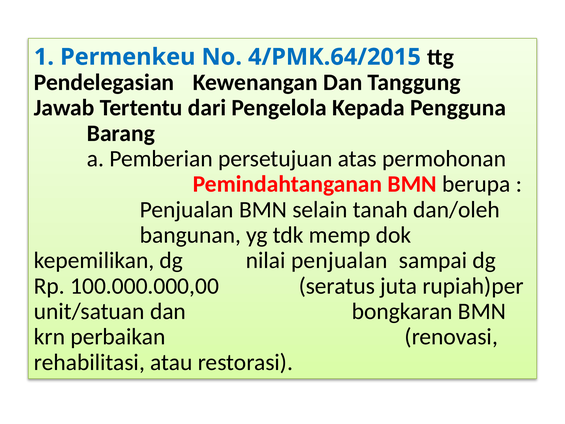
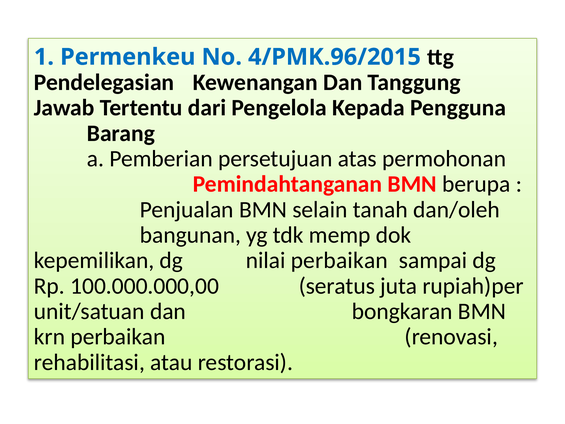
4/PMK.64/2015: 4/PMK.64/2015 -> 4/PMK.96/2015 (334, 57)
nilai penjualan: penjualan -> perbaikan (339, 260)
